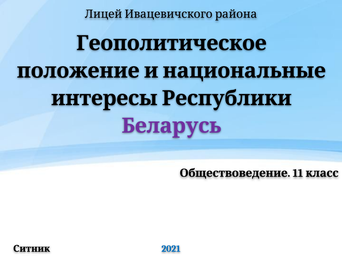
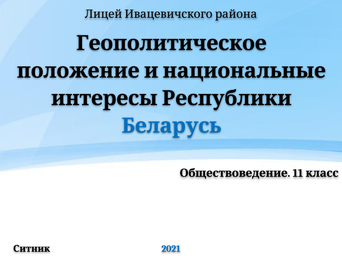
Беларусь colour: purple -> blue (171, 126)
